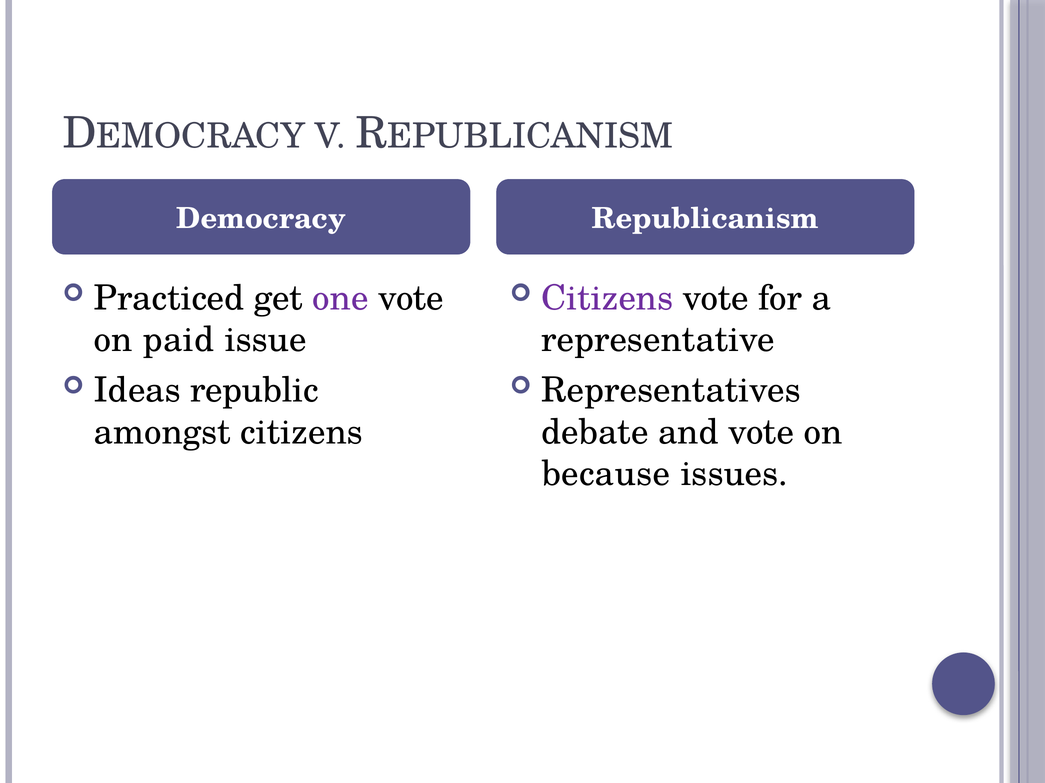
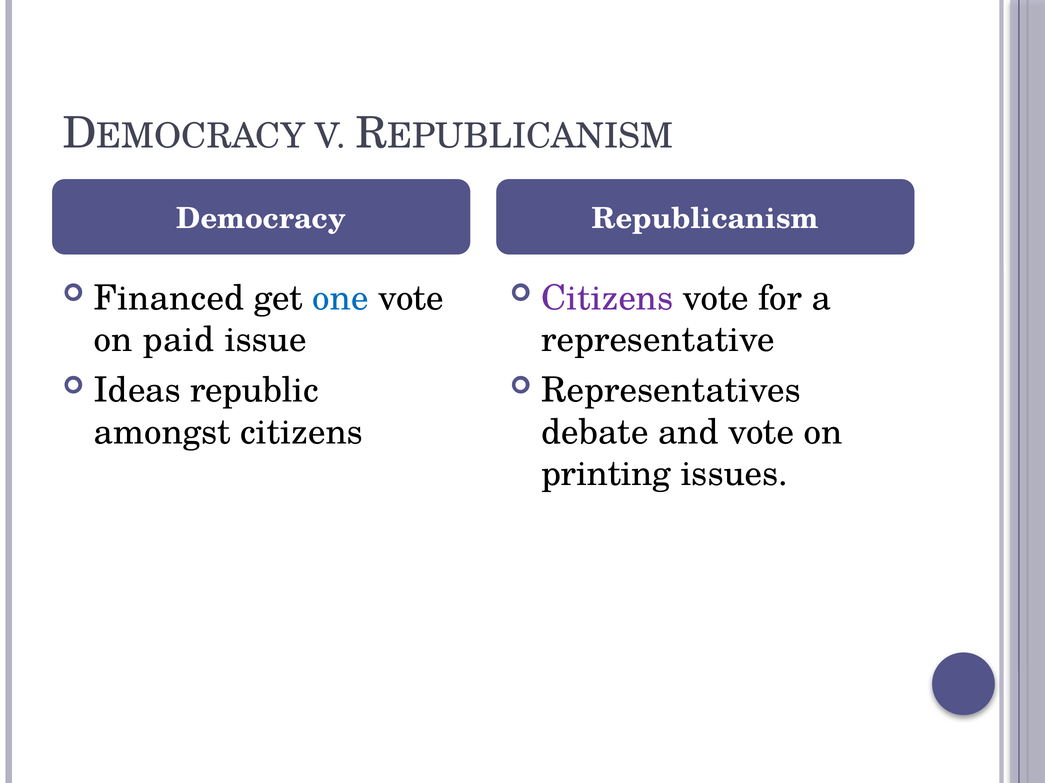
Practiced: Practiced -> Financed (169, 298)
one colour: purple -> blue (340, 298)
because: because -> printing (606, 474)
